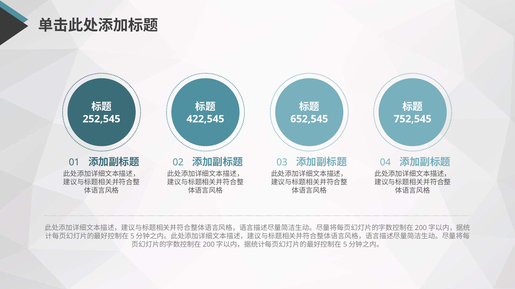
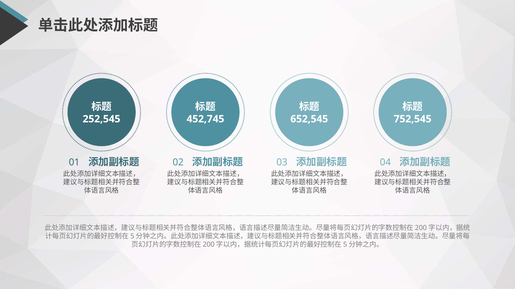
422,545: 422,545 -> 452,745 (205, 119)
